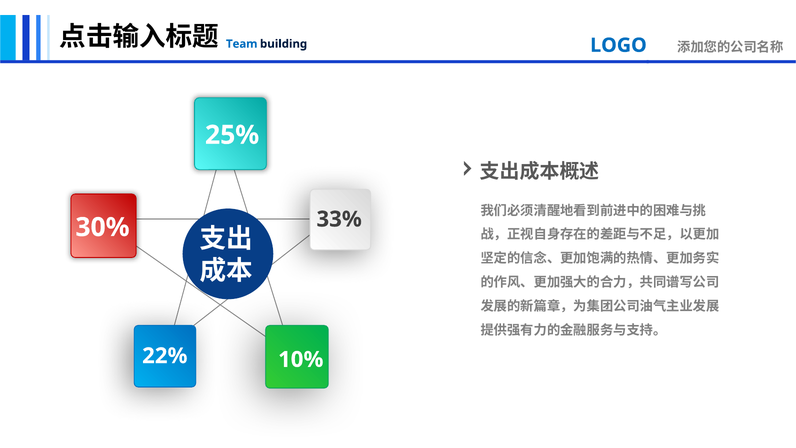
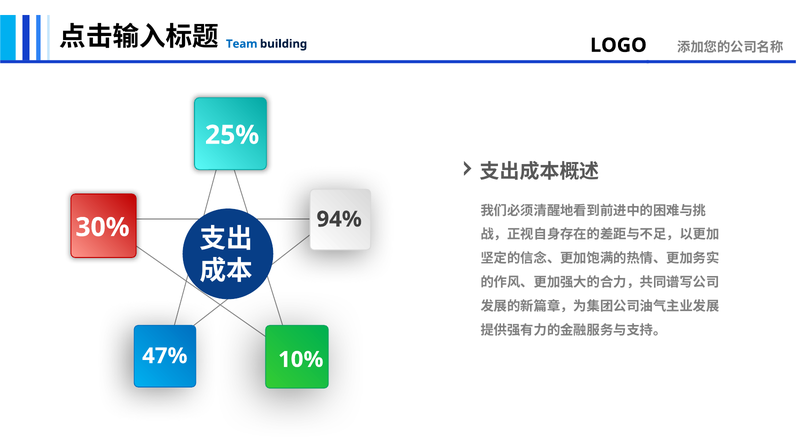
LOGO colour: blue -> black (618, 45)
33%: 33% -> 94% (339, 219)
22%: 22% -> 47% (165, 356)
